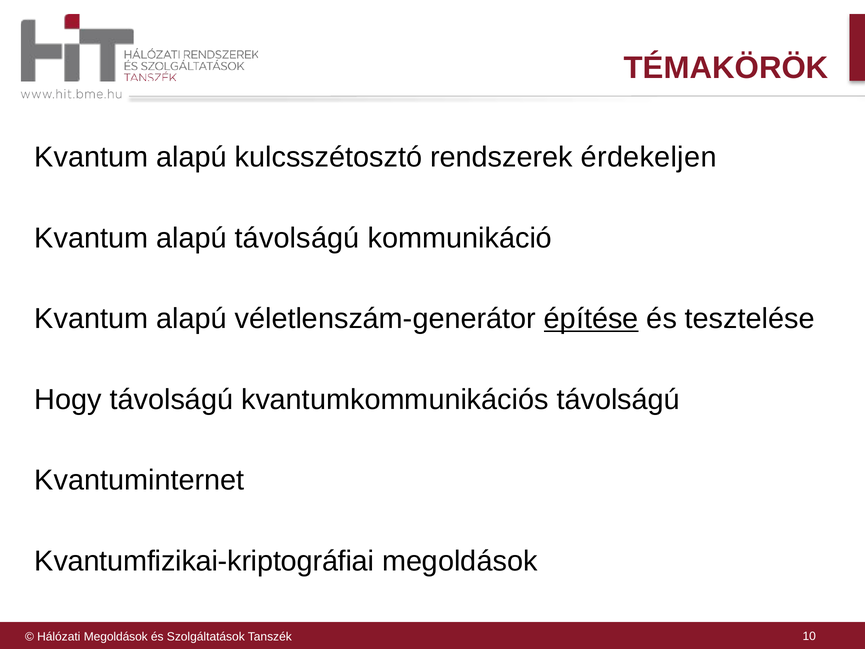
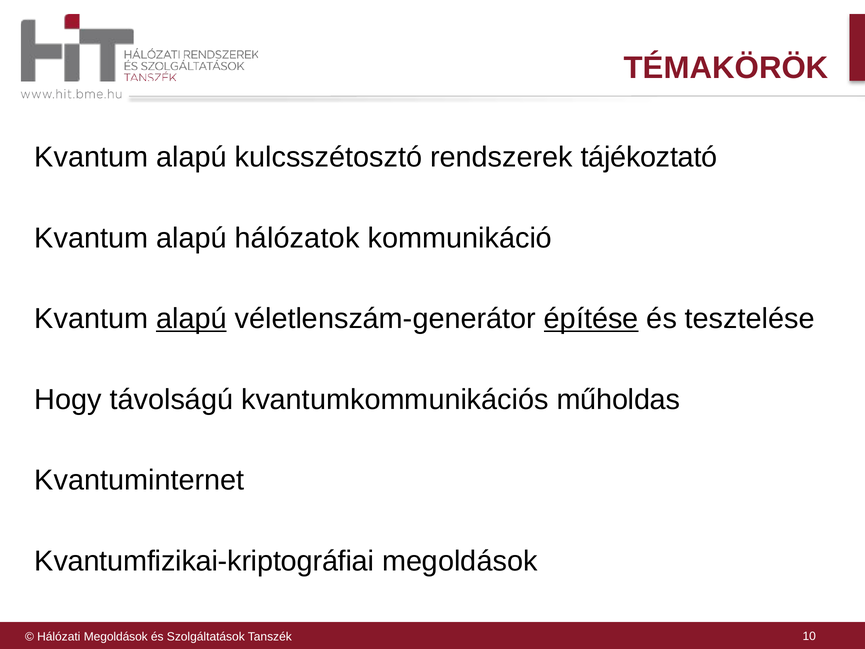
érdekeljen: érdekeljen -> tájékoztató (649, 157)
alapú távolságú: távolságú -> hálózatok (297, 238)
alapú underline: none -> present (191, 319)
kvantumkommunikációs távolságú: távolságú -> műholdas (618, 399)
